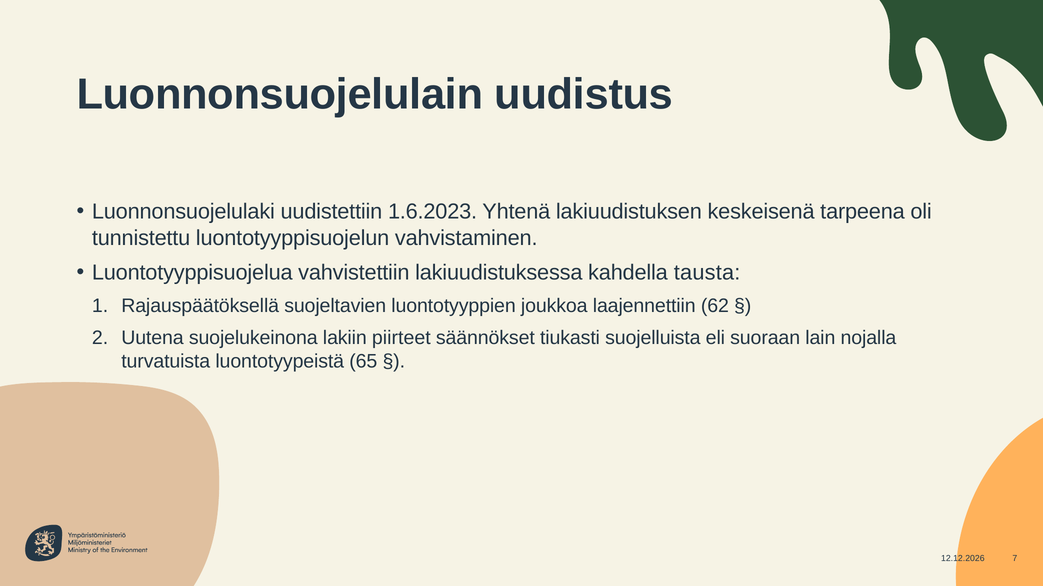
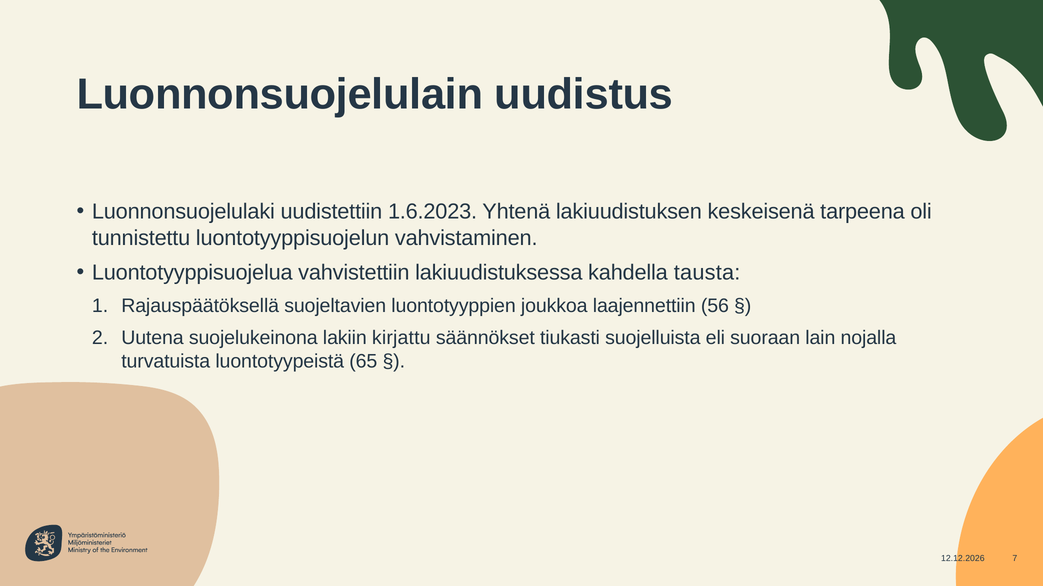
62: 62 -> 56 (715, 306)
piirteet: piirteet -> kirjattu (401, 338)
